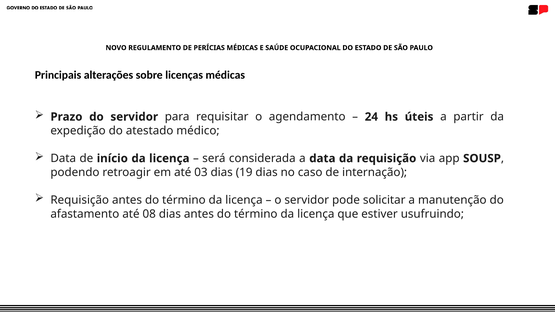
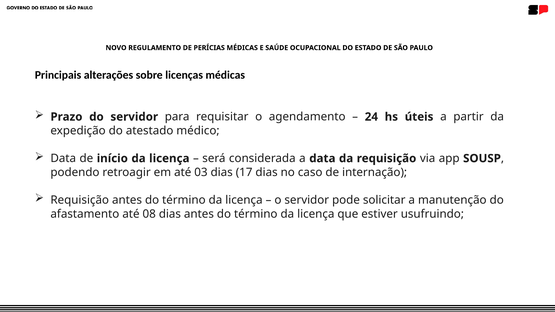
19: 19 -> 17 (244, 172)
